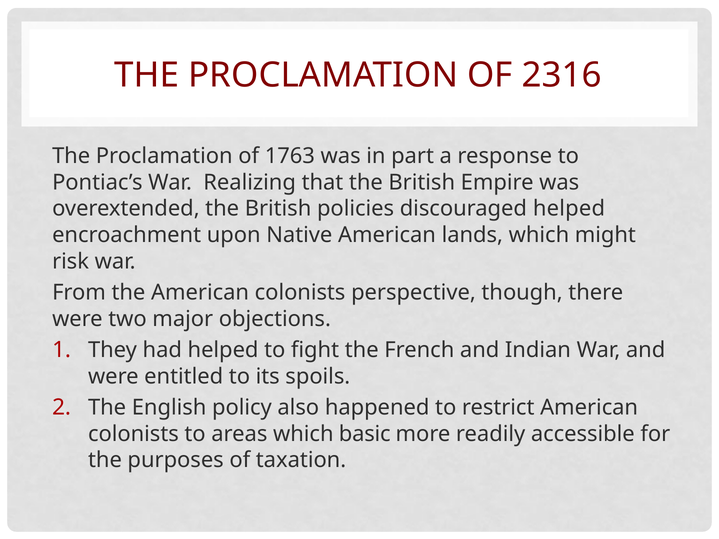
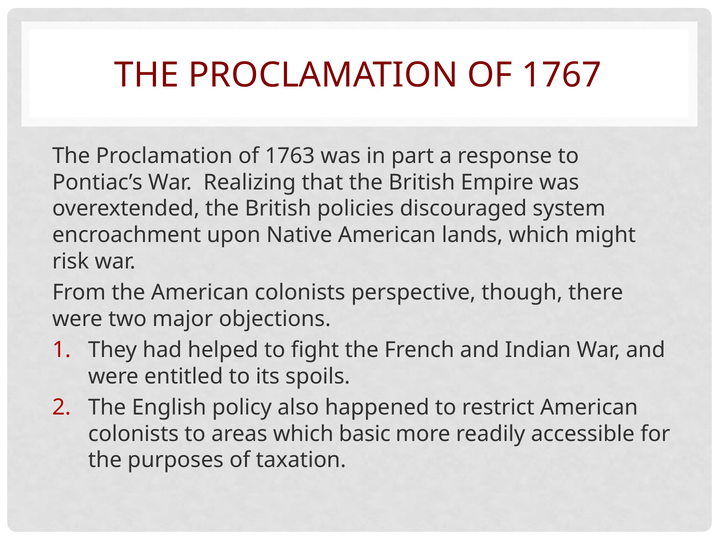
2316: 2316 -> 1767 (562, 75)
discouraged helped: helped -> system (569, 209)
